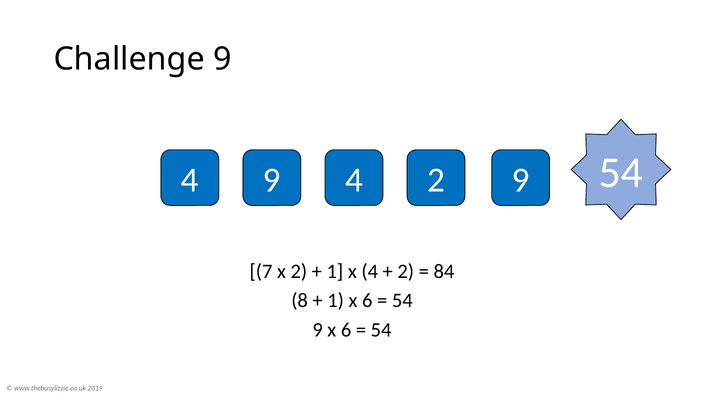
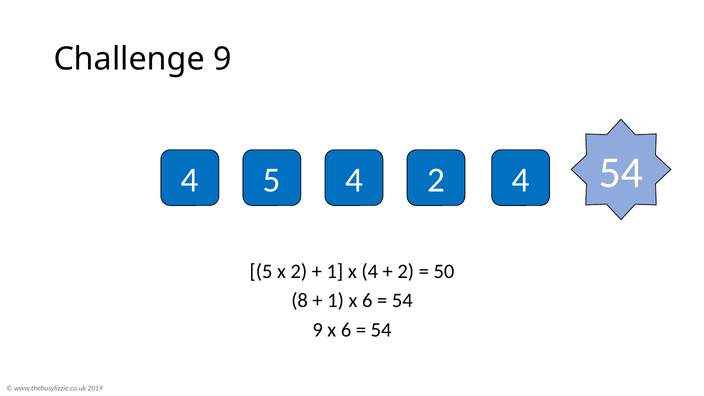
4 9: 9 -> 5 (272, 180)
2 9: 9 -> 4 (521, 180)
7: 7 -> 5 (261, 271)
84: 84 -> 50 (444, 271)
